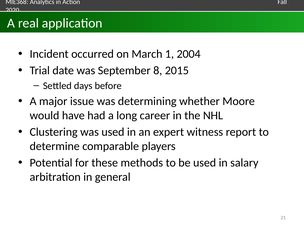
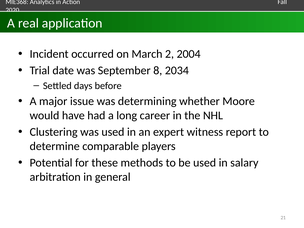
1: 1 -> 2 (170, 54)
2015: 2015 -> 2034 (177, 71)
